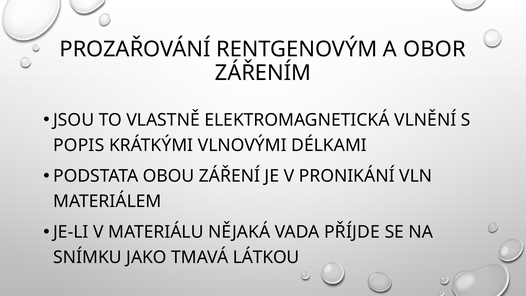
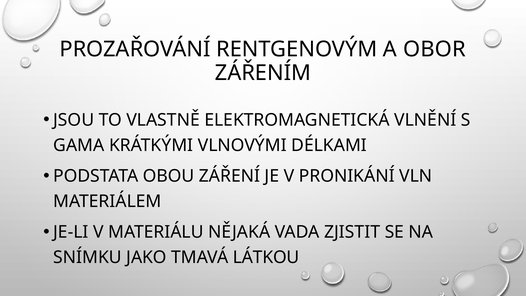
POPIS: POPIS -> GAMA (79, 145)
PŘÍJDE: PŘÍJDE -> ZJISTIT (352, 232)
